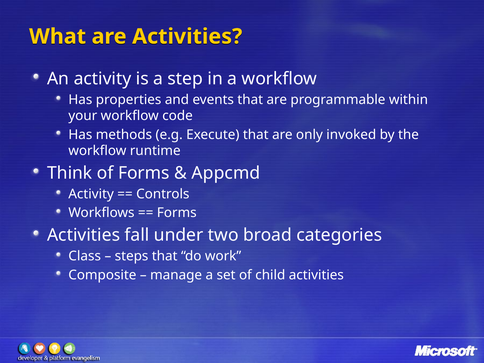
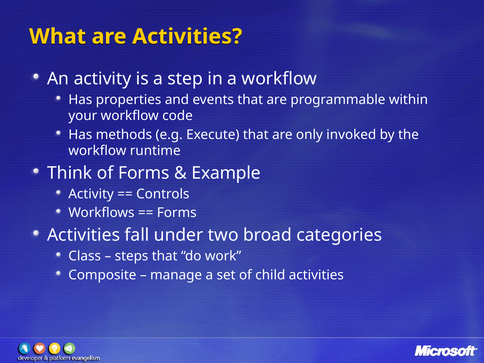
Appcmd: Appcmd -> Example (226, 173)
